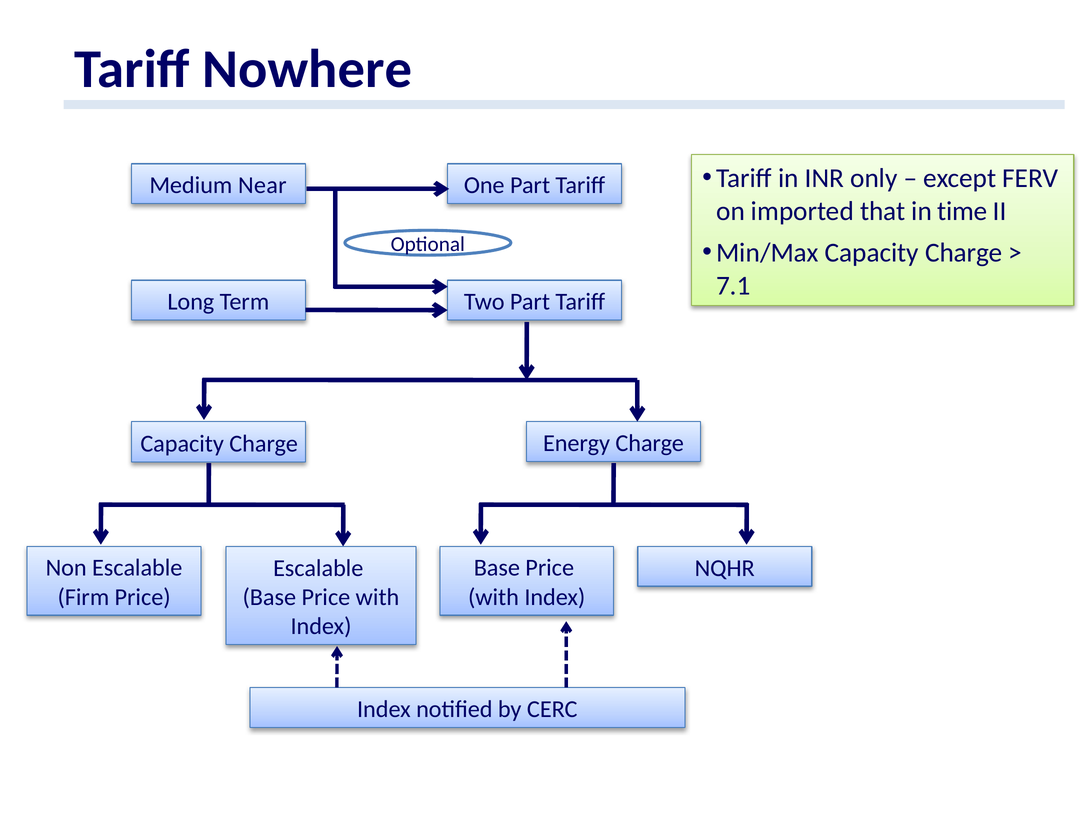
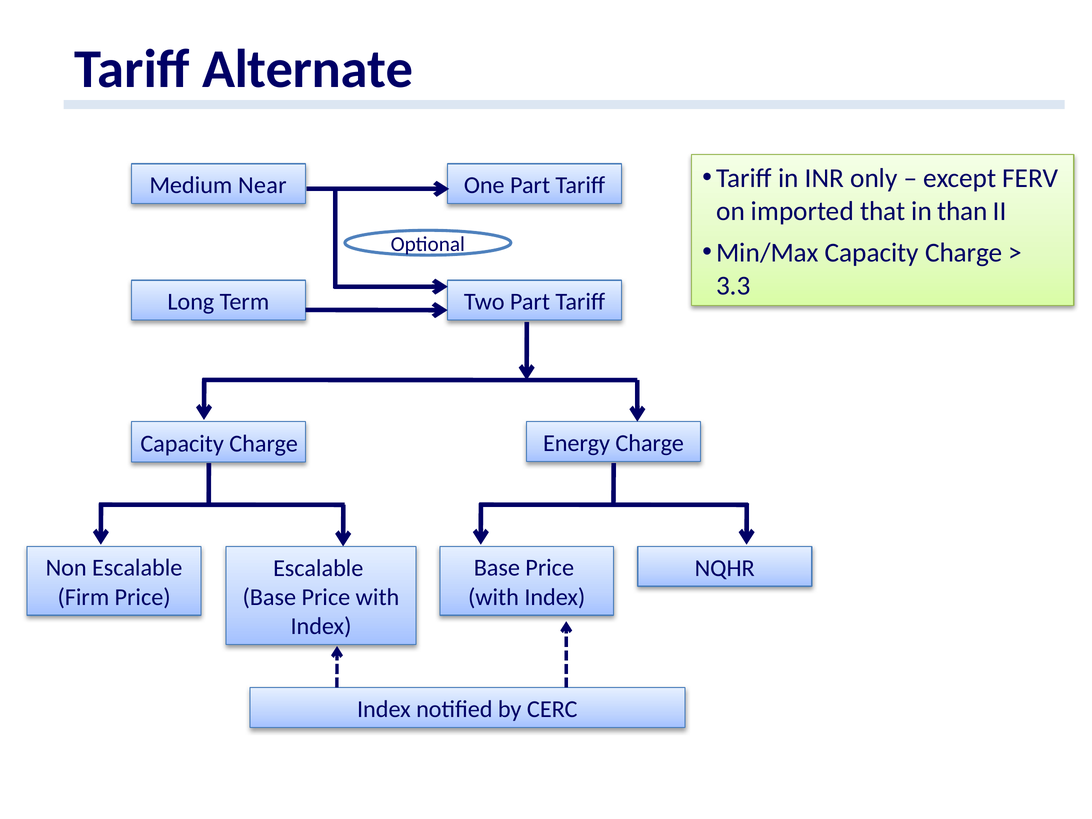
Nowhere: Nowhere -> Alternate (307, 69)
time: time -> than (962, 211)
7.1: 7.1 -> 3.3 (733, 286)
